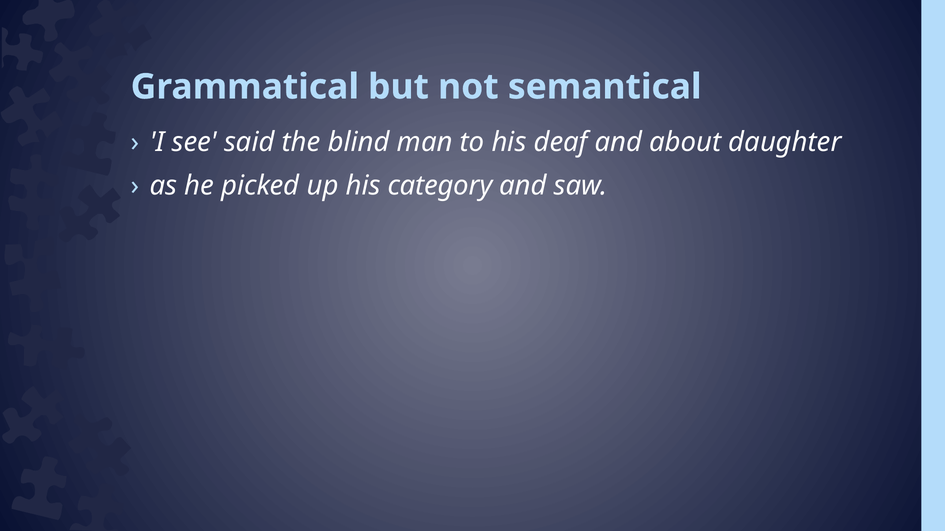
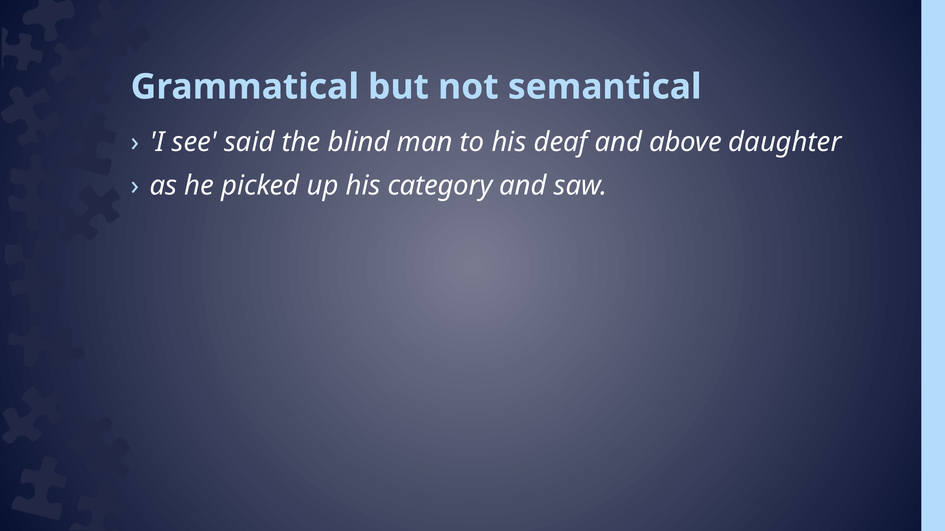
about: about -> above (685, 142)
